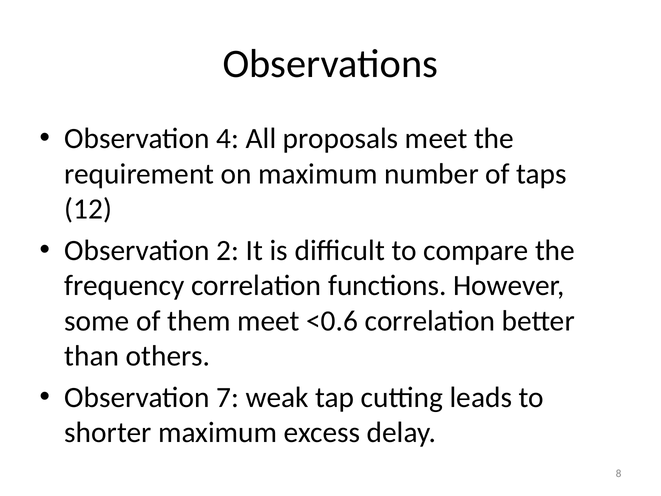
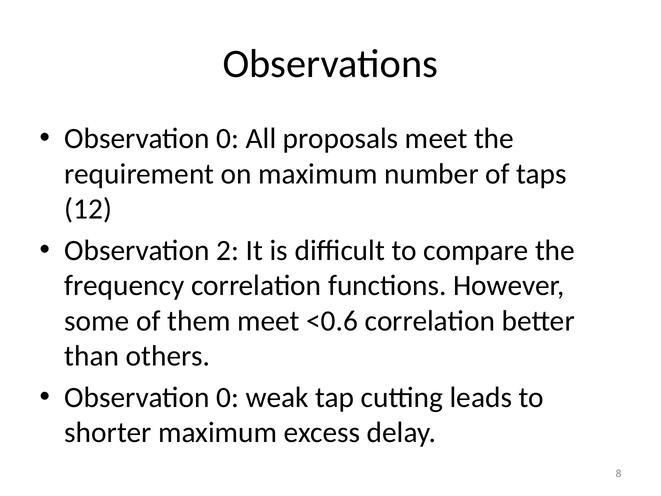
4: 4 -> 0 (228, 139)
7: 7 -> 0 (228, 397)
